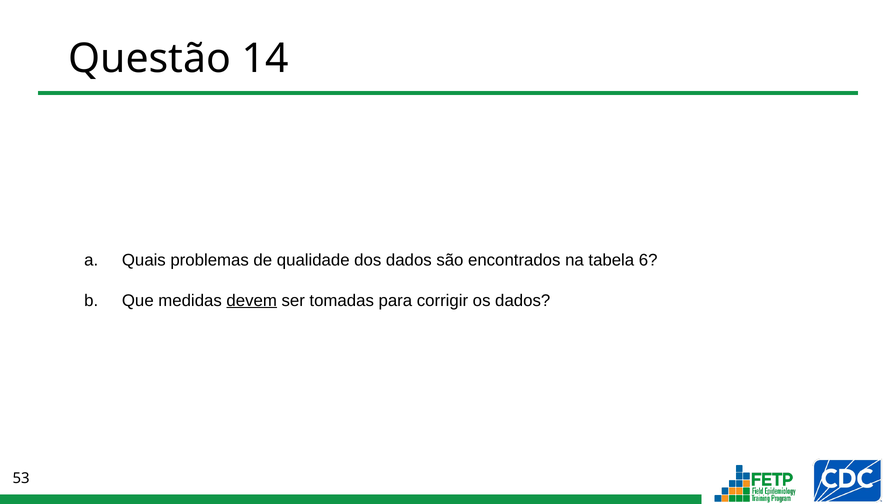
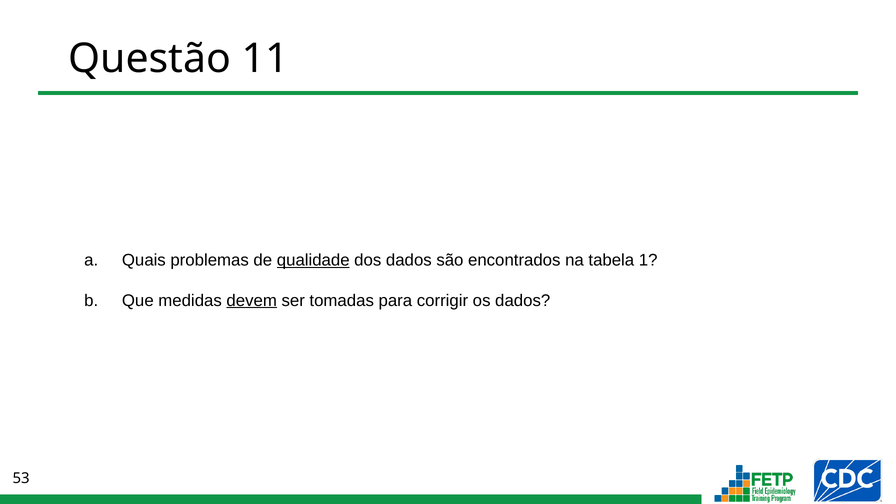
14: 14 -> 11 (265, 59)
qualidade underline: none -> present (313, 260)
6: 6 -> 1 (648, 260)
